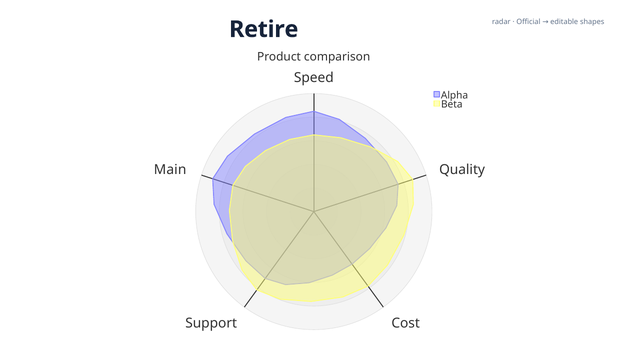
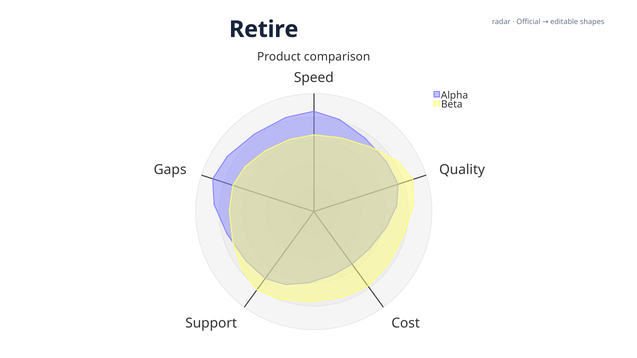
Main: Main -> Gaps (170, 170)
